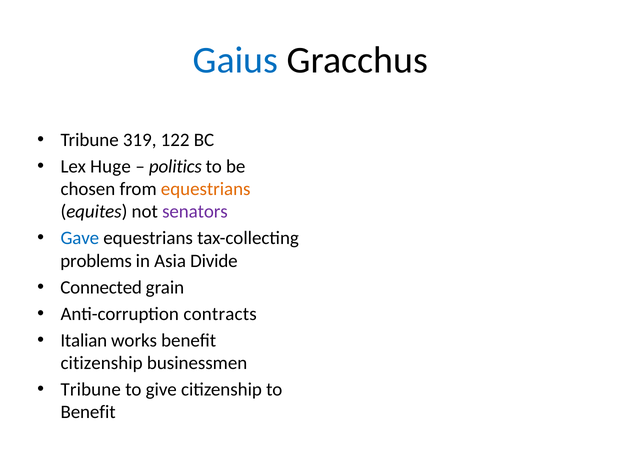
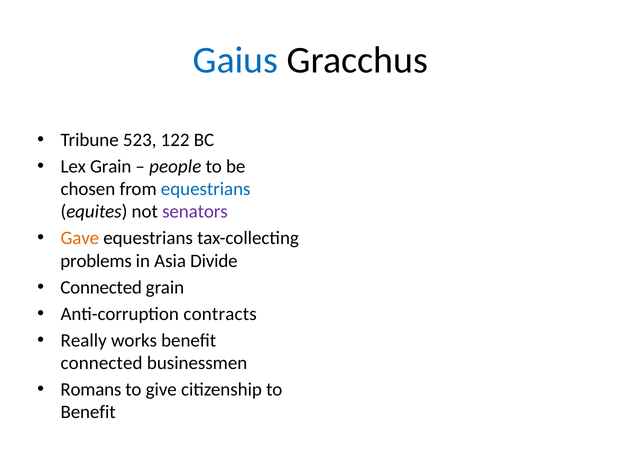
319: 319 -> 523 (140, 140)
Lex Huge: Huge -> Grain (111, 167)
politics: politics -> people (175, 167)
equestrians colour: orange -> blue (206, 189)
Gave colour: blue -> orange (80, 239)
Italian: Italian -> Really (84, 341)
citizenship: citizenship -> connected (102, 364)
Tribune: Tribune -> Romans (91, 390)
